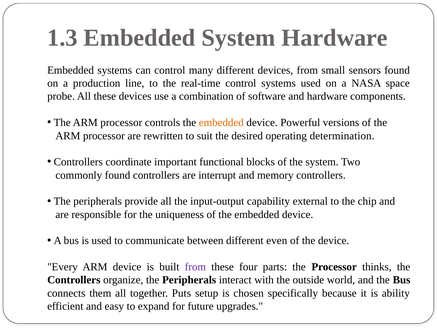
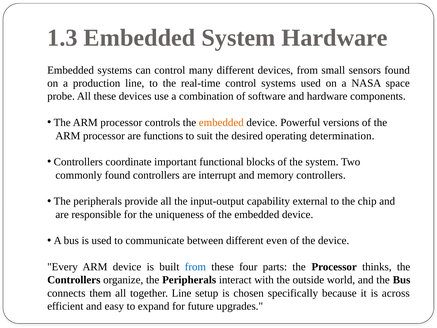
rewritten: rewritten -> functions (163, 136)
from colour: purple -> blue (195, 267)
together Puts: Puts -> Line (182, 293)
ability: ability -> across (396, 293)
